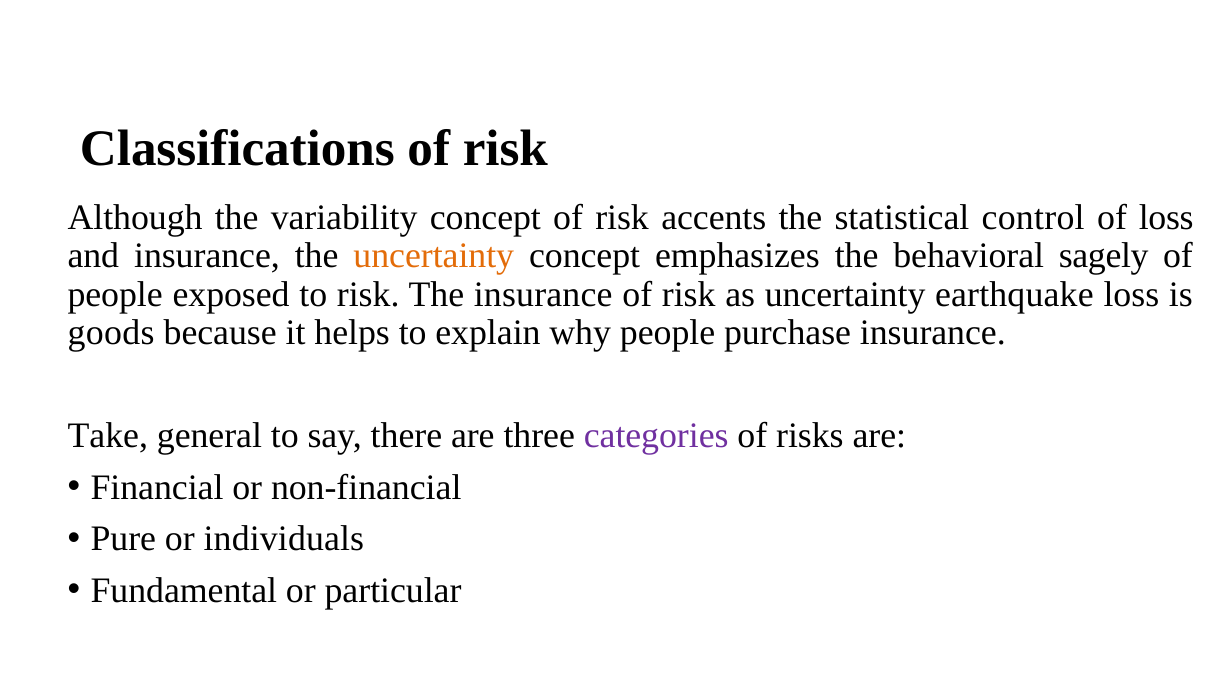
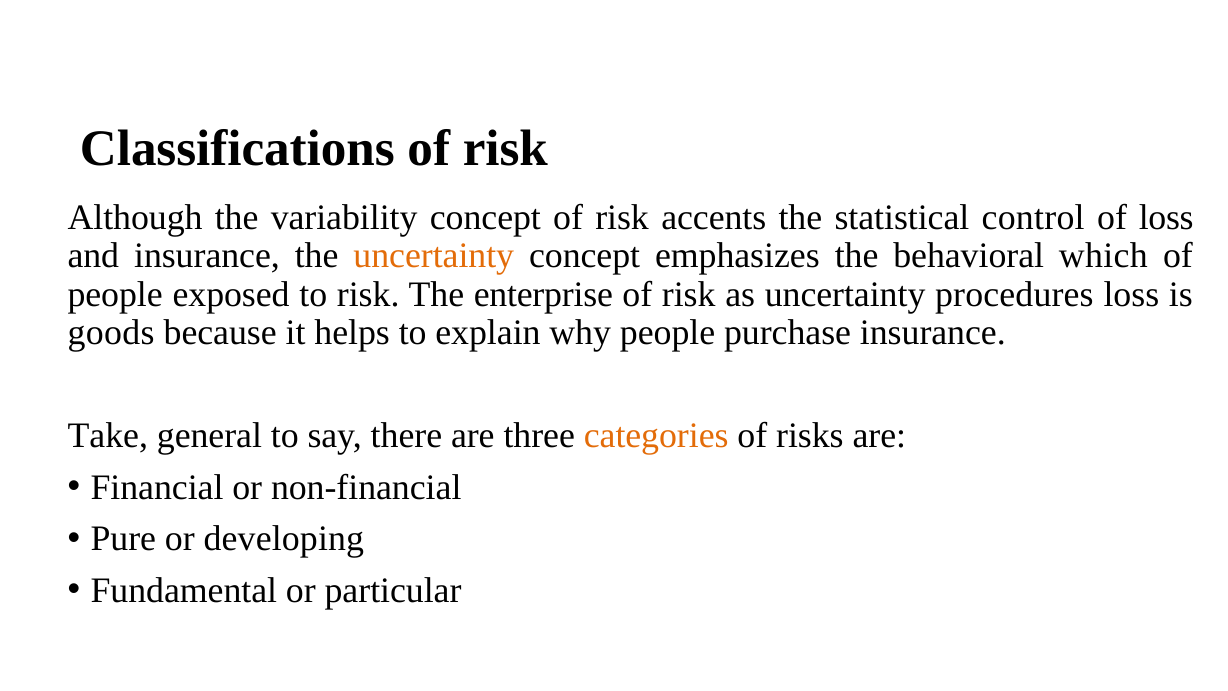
sagely: sagely -> which (1103, 256)
The insurance: insurance -> enterprise (543, 294)
earthquake: earthquake -> procedures (1014, 294)
categories colour: purple -> orange (656, 436)
individuals: individuals -> developing (284, 539)
